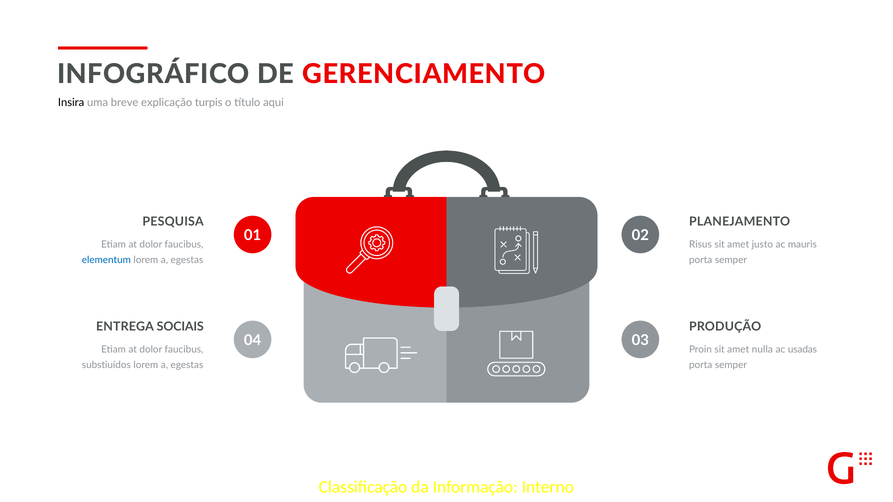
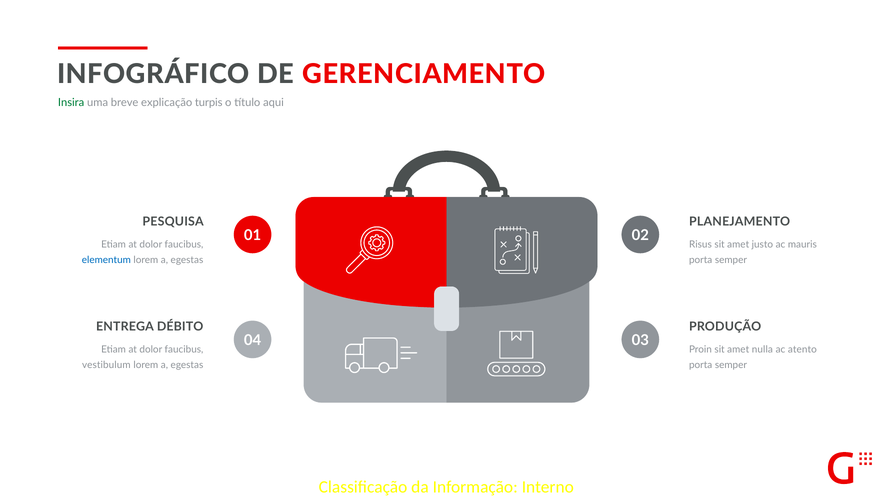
Insira colour: black -> green (71, 103)
SOCIAIS: SOCIAIS -> DÉBITO (180, 327)
usadas: usadas -> atento (802, 350)
substiuídos: substiuídos -> vestibulum (106, 365)
